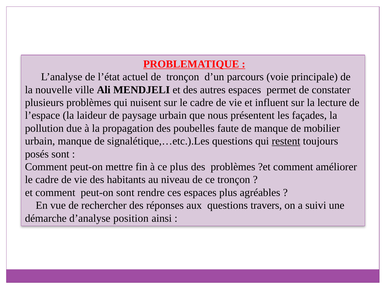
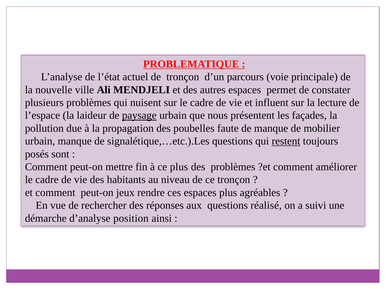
paysage underline: none -> present (139, 116)
peut-on sont: sont -> jeux (125, 193)
travers: travers -> réalisé (266, 206)
